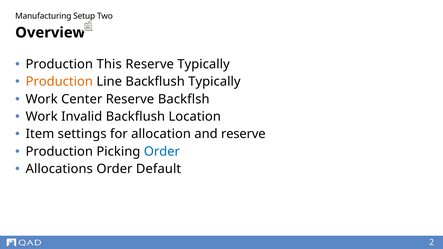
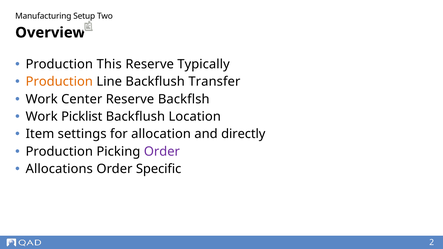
Backflush Typically: Typically -> Transfer (214, 82)
Invalid: Invalid -> Picklist (82, 117)
and reserve: reserve -> directly (243, 134)
Order colour: blue -> purple (162, 152)
Default: Default -> Specific (159, 169)
